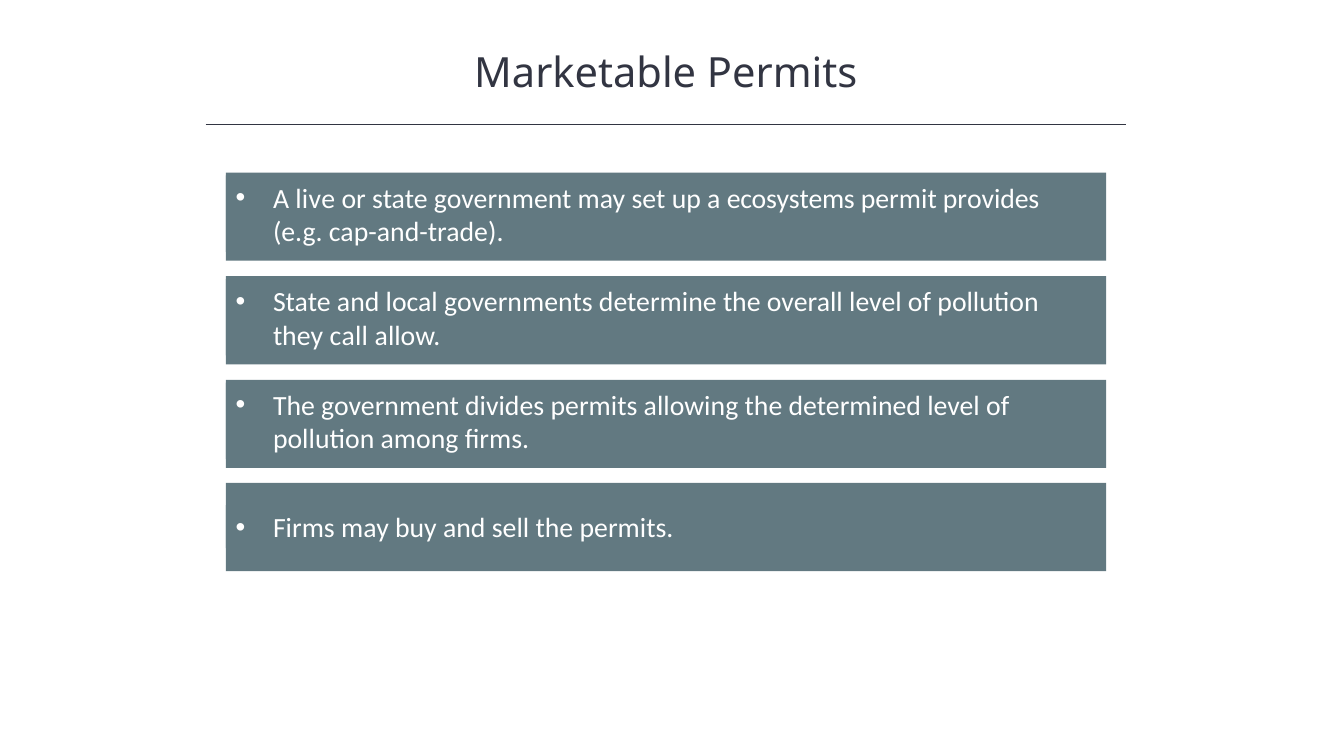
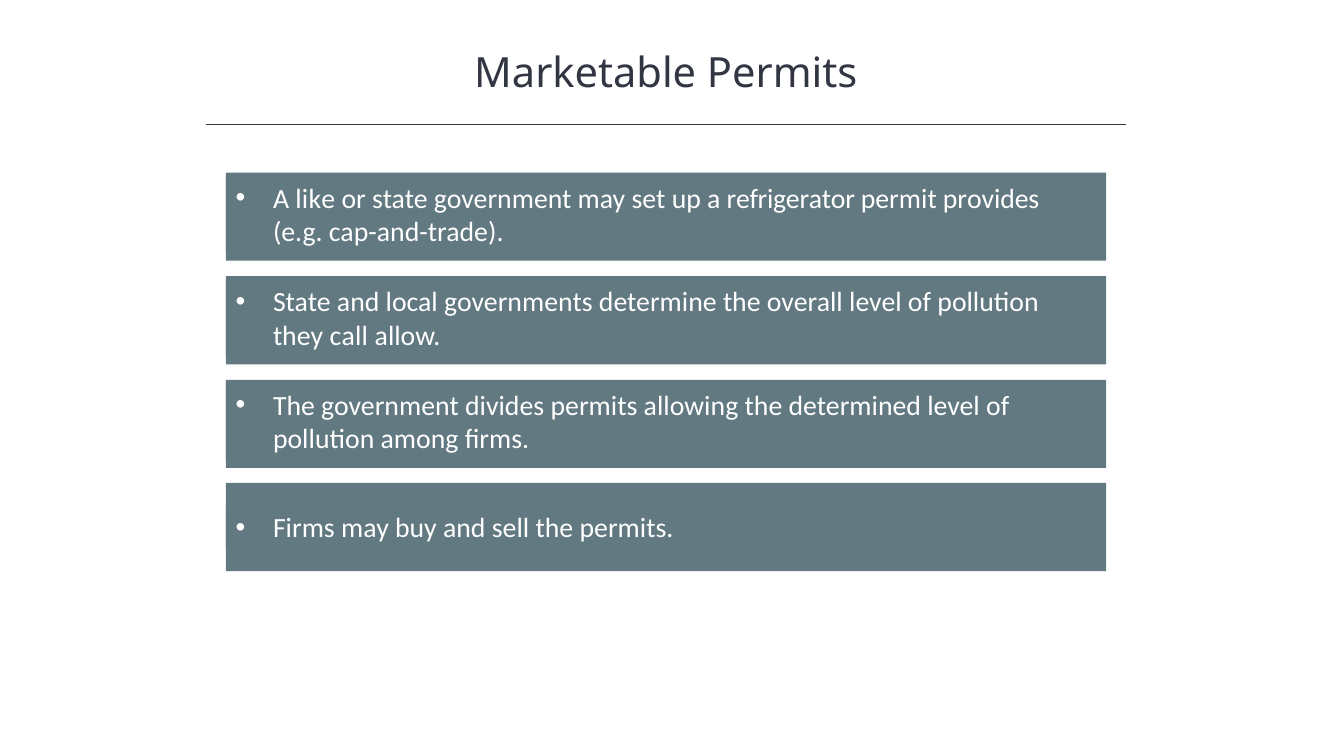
live: live -> like (315, 199)
ecosystems: ecosystems -> refrigerator (791, 199)
